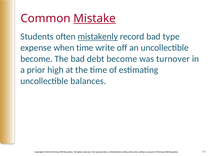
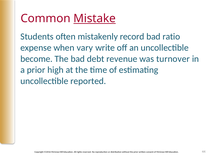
mistakenly underline: present -> none (98, 37)
type: type -> ratio (171, 37)
when time: time -> vary (85, 48)
debt become: become -> revenue (122, 59)
balances: balances -> reported (88, 81)
